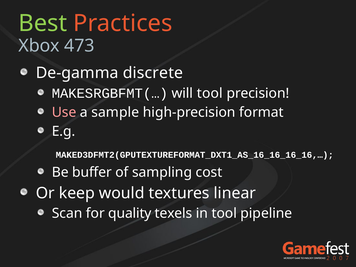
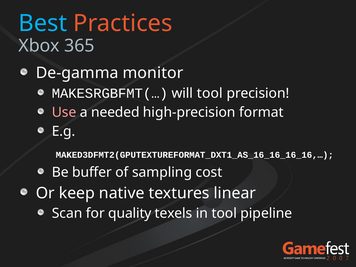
Best colour: light green -> light blue (43, 23)
473: 473 -> 365 (79, 46)
discrete: discrete -> monitor (153, 73)
sample: sample -> needed (115, 112)
would: would -> native (122, 193)
